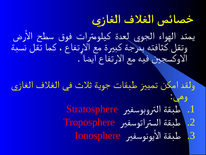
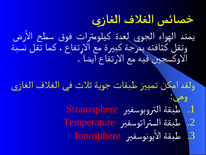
Troposphere: Troposphere -> Temperature (89, 122)
